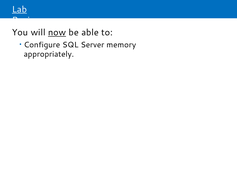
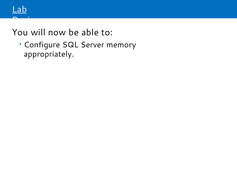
now underline: present -> none (57, 32)
